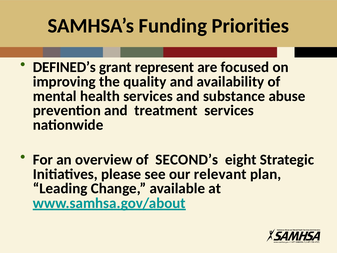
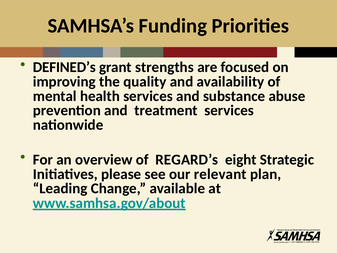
represent: represent -> strengths (164, 67)
SECOND’s: SECOND’s -> REGARD’s (187, 160)
